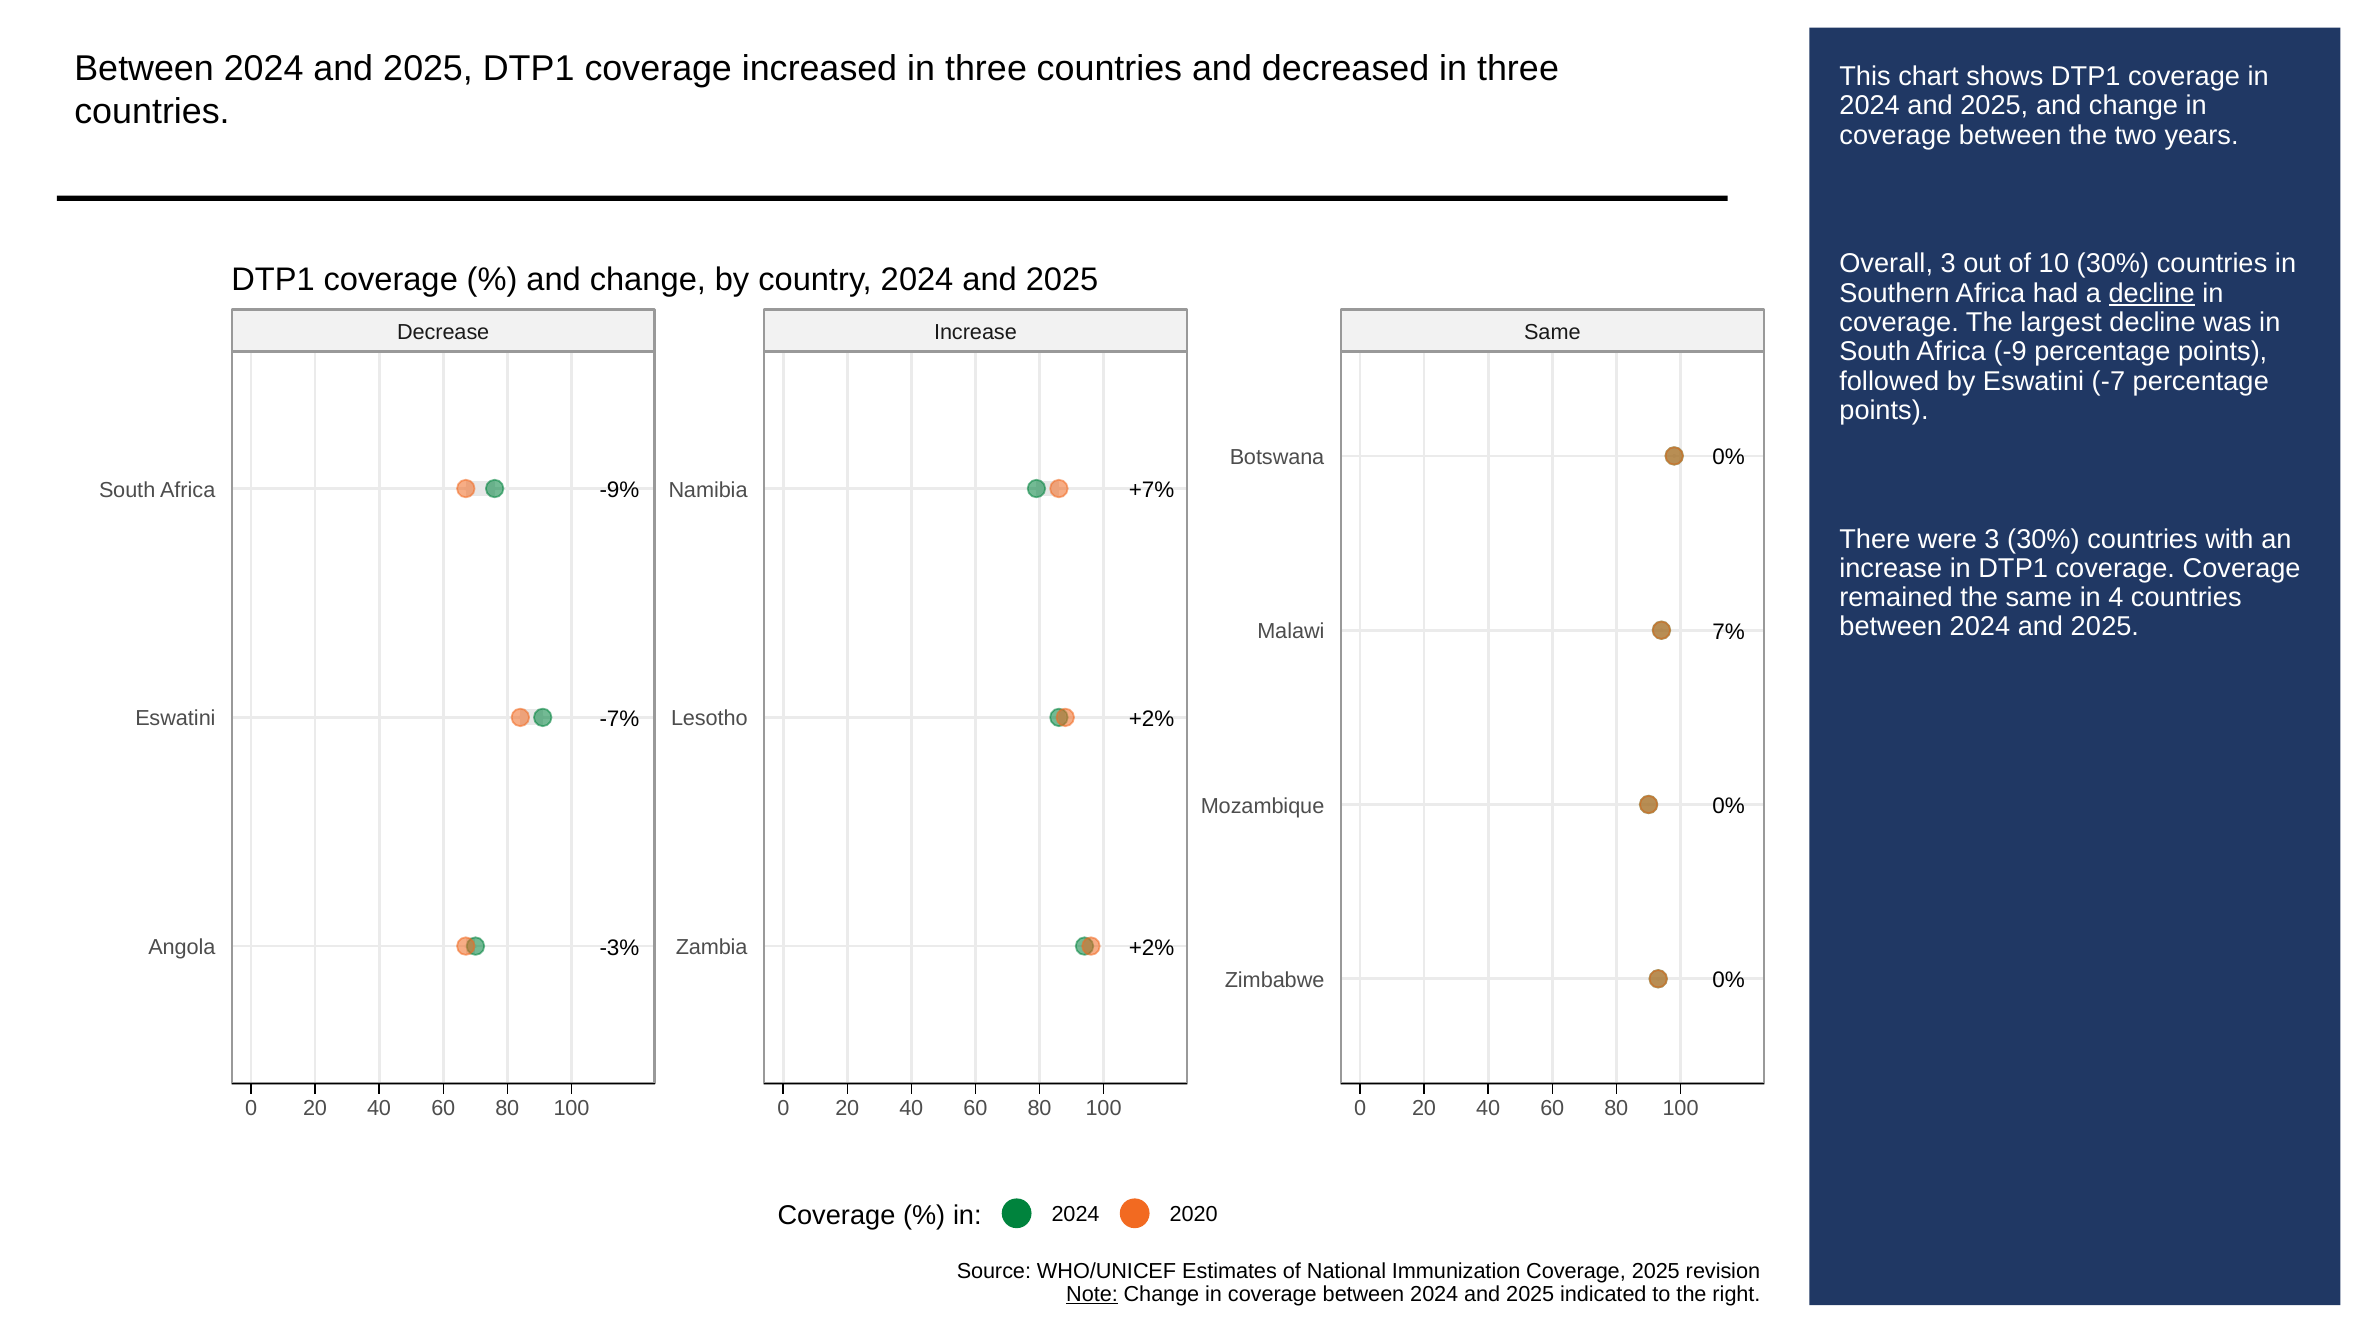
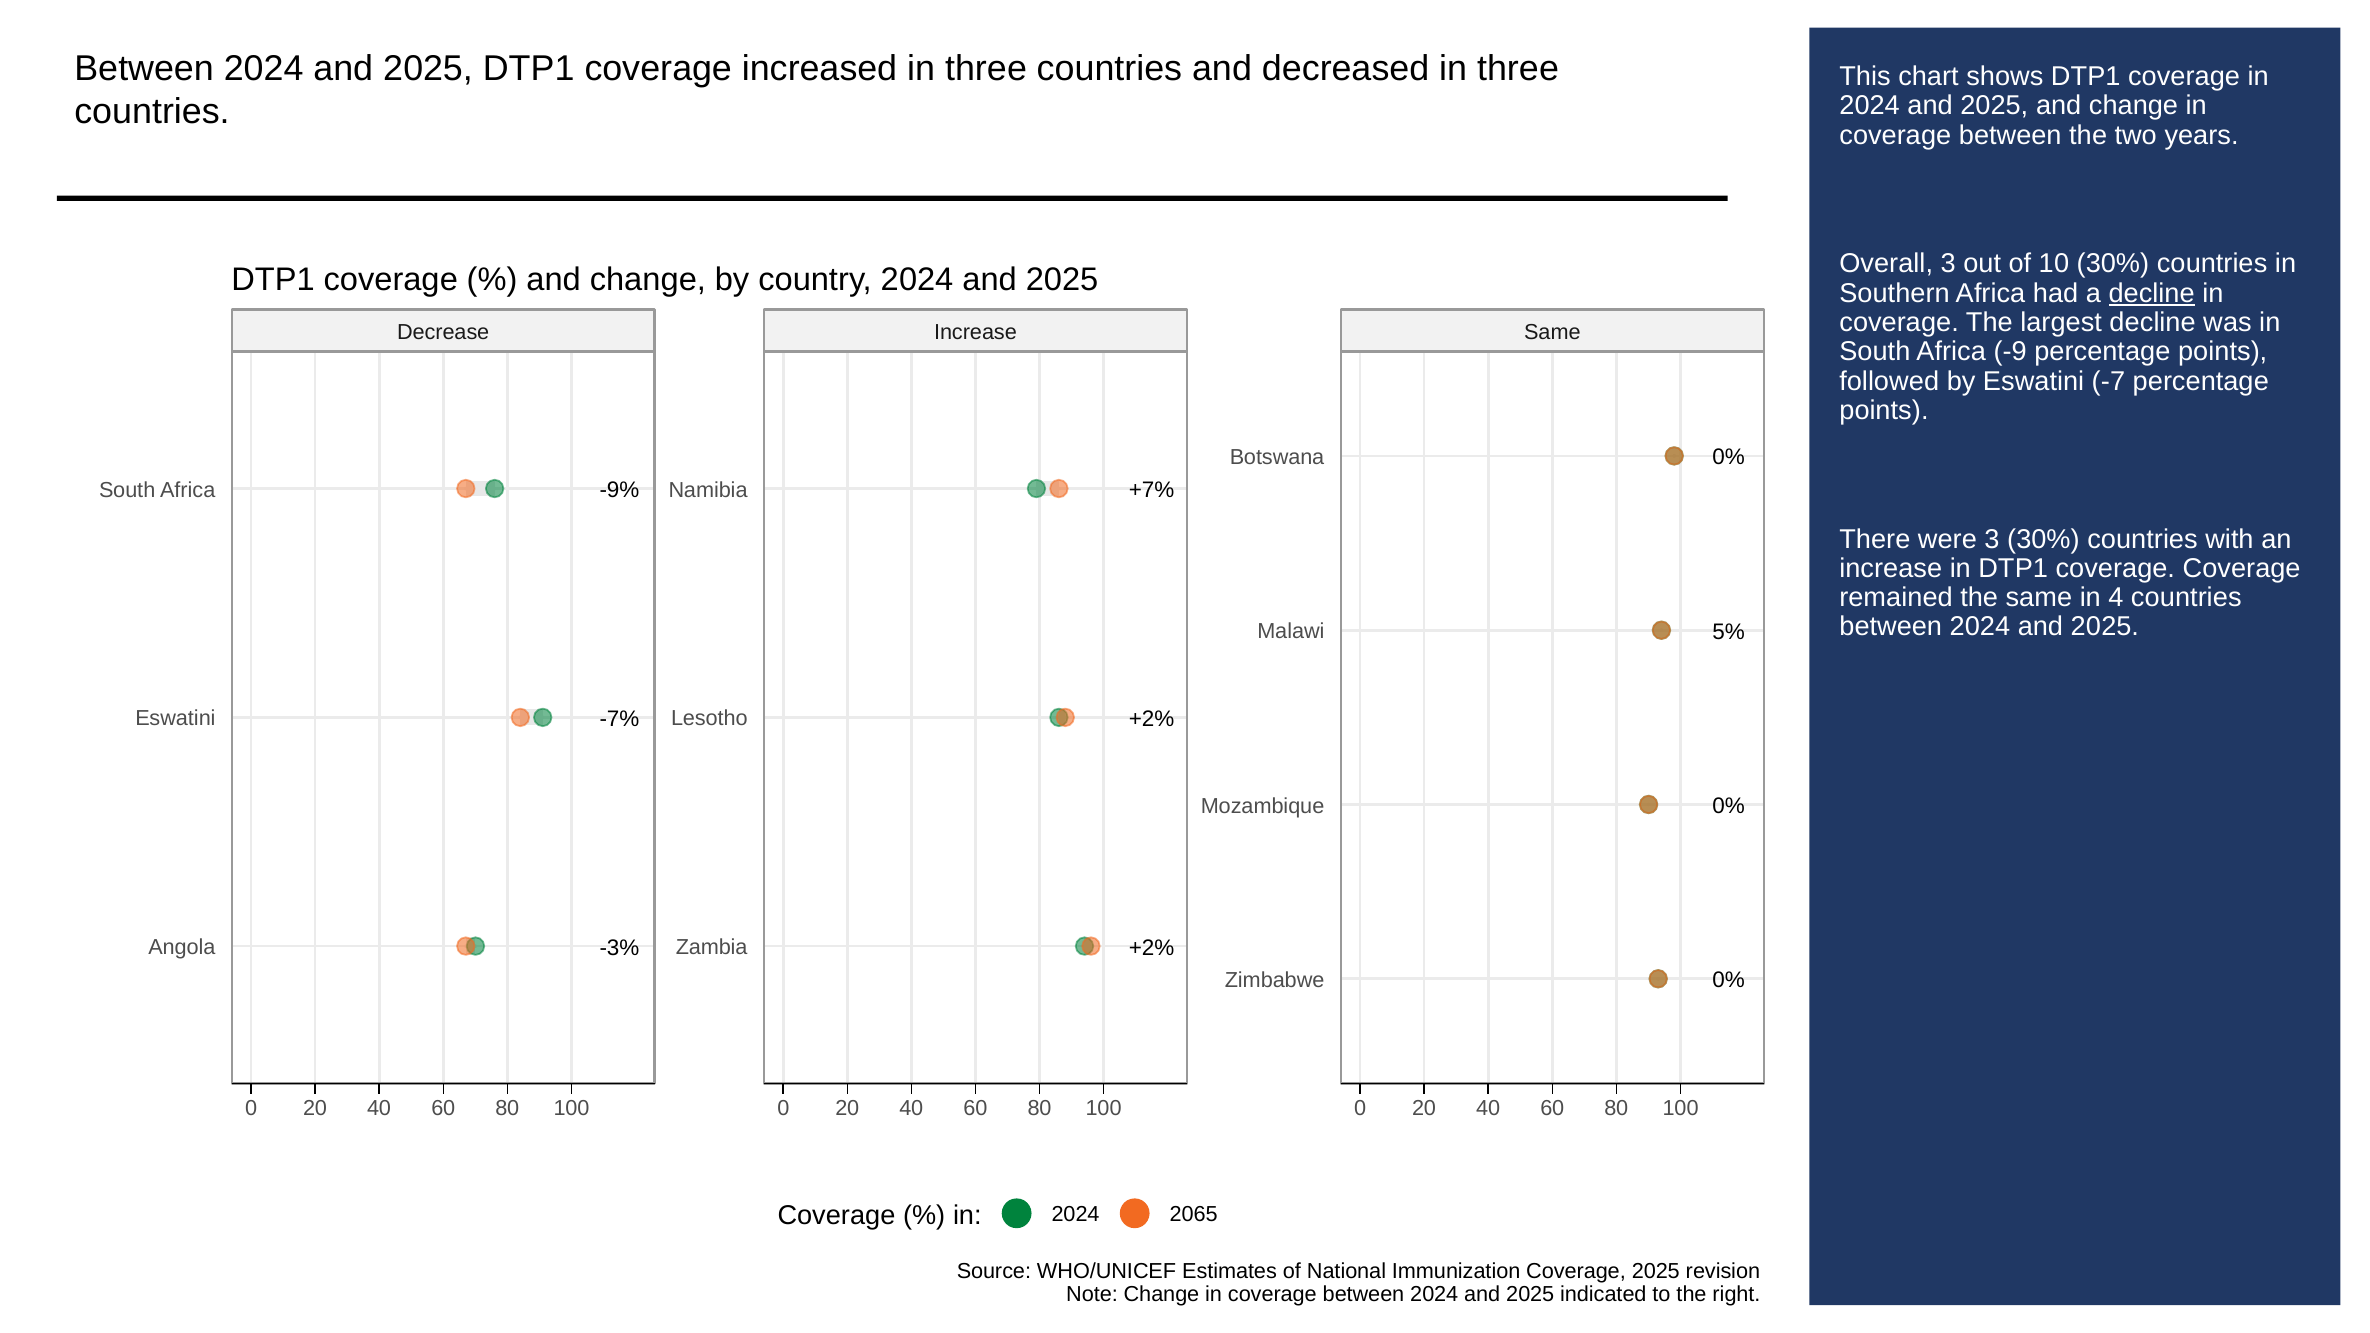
7%: 7% -> 5% (1729, 632)
2020: 2020 -> 2065 (1194, 1215)
Note underline: present -> none (1092, 1294)
